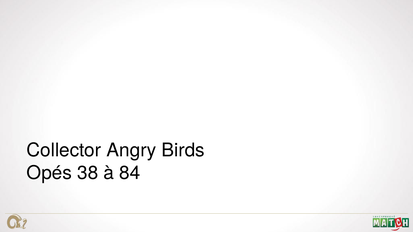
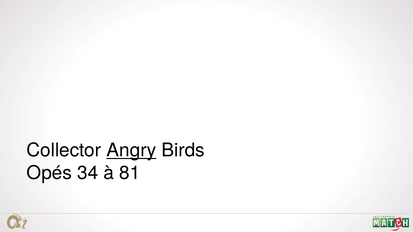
Angry underline: none -> present (131, 151)
38: 38 -> 34 (88, 173)
84: 84 -> 81 (130, 173)
